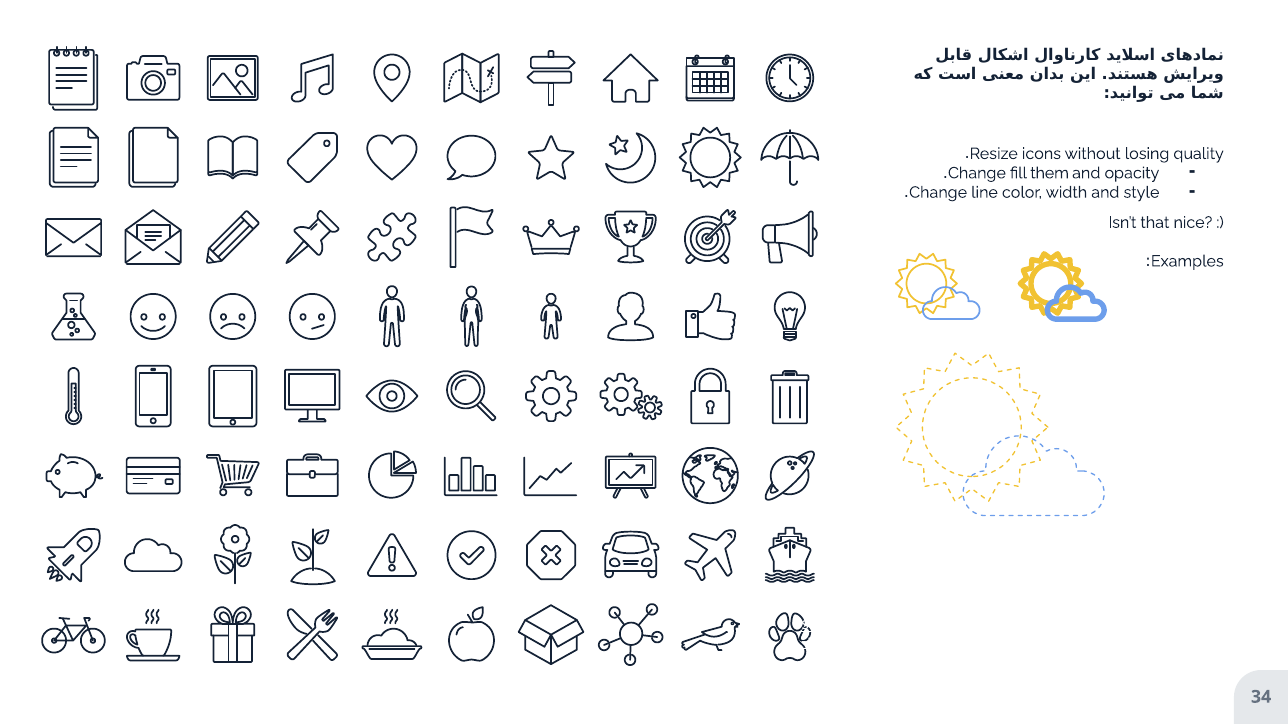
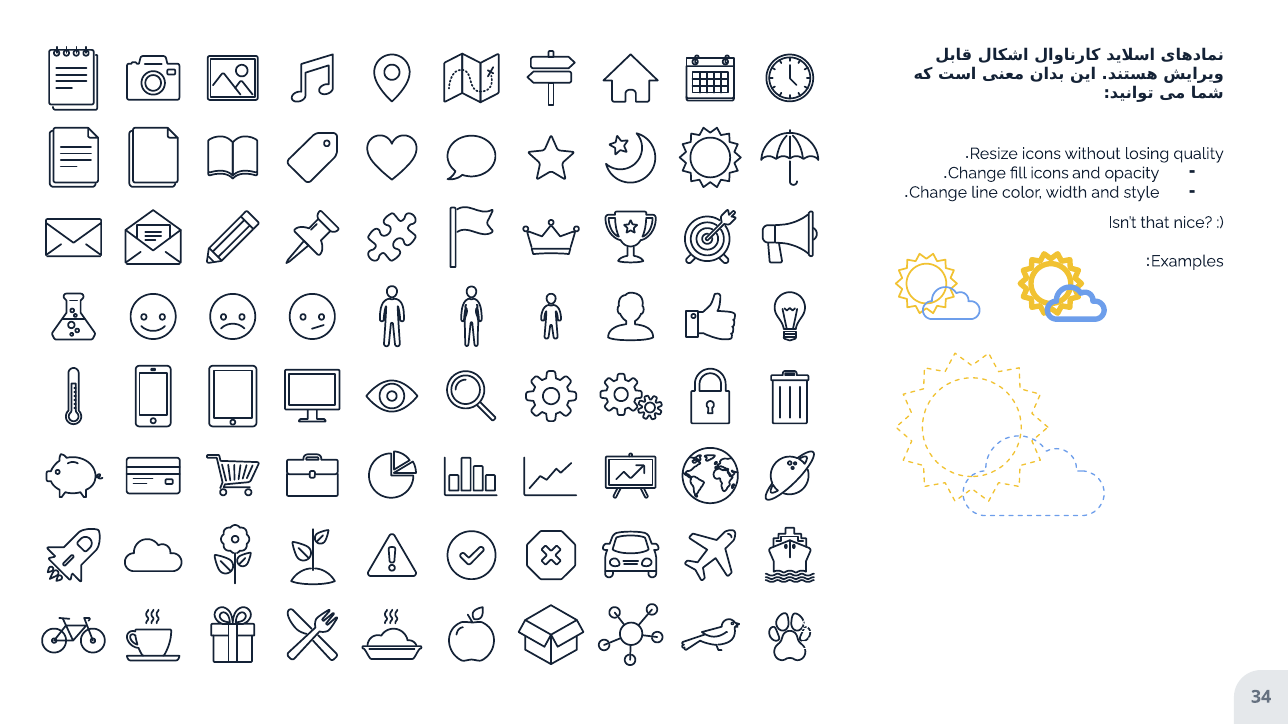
fill them: them -> icons (1050, 173)
